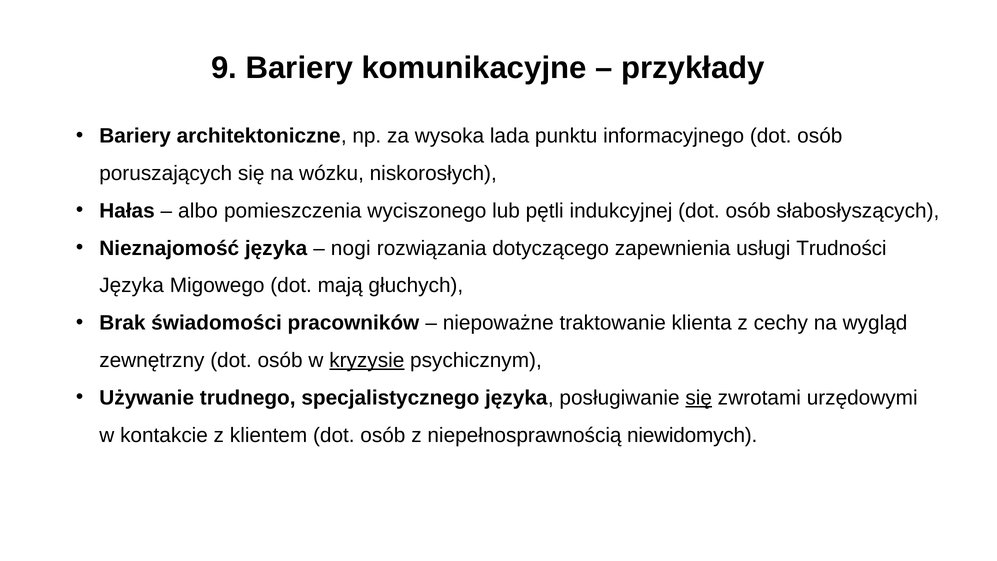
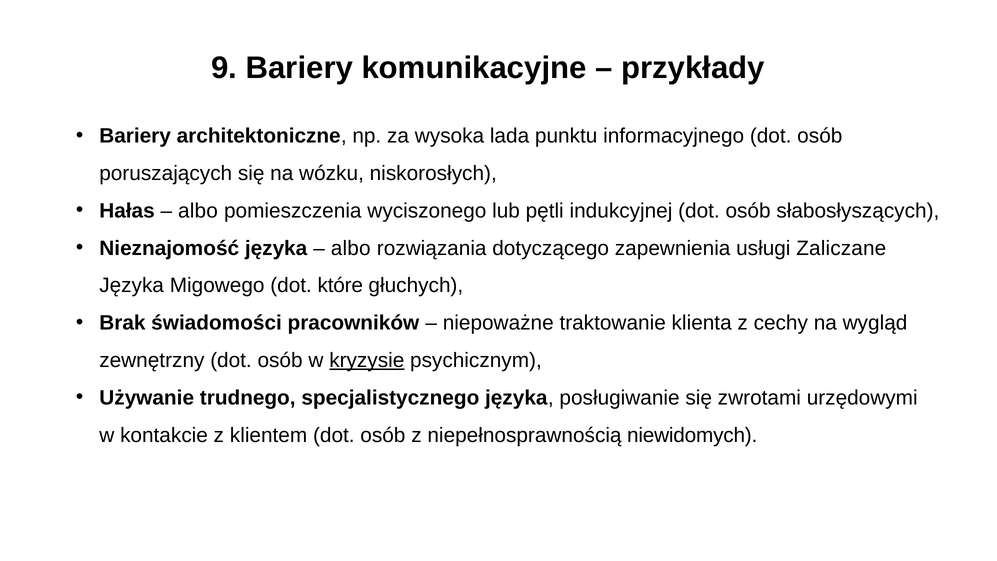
nogi: nogi -> albo (351, 248)
Trudności: Trudności -> Zaliczane (841, 248)
mają: mają -> które (340, 285)
się underline: present -> none (699, 398)
